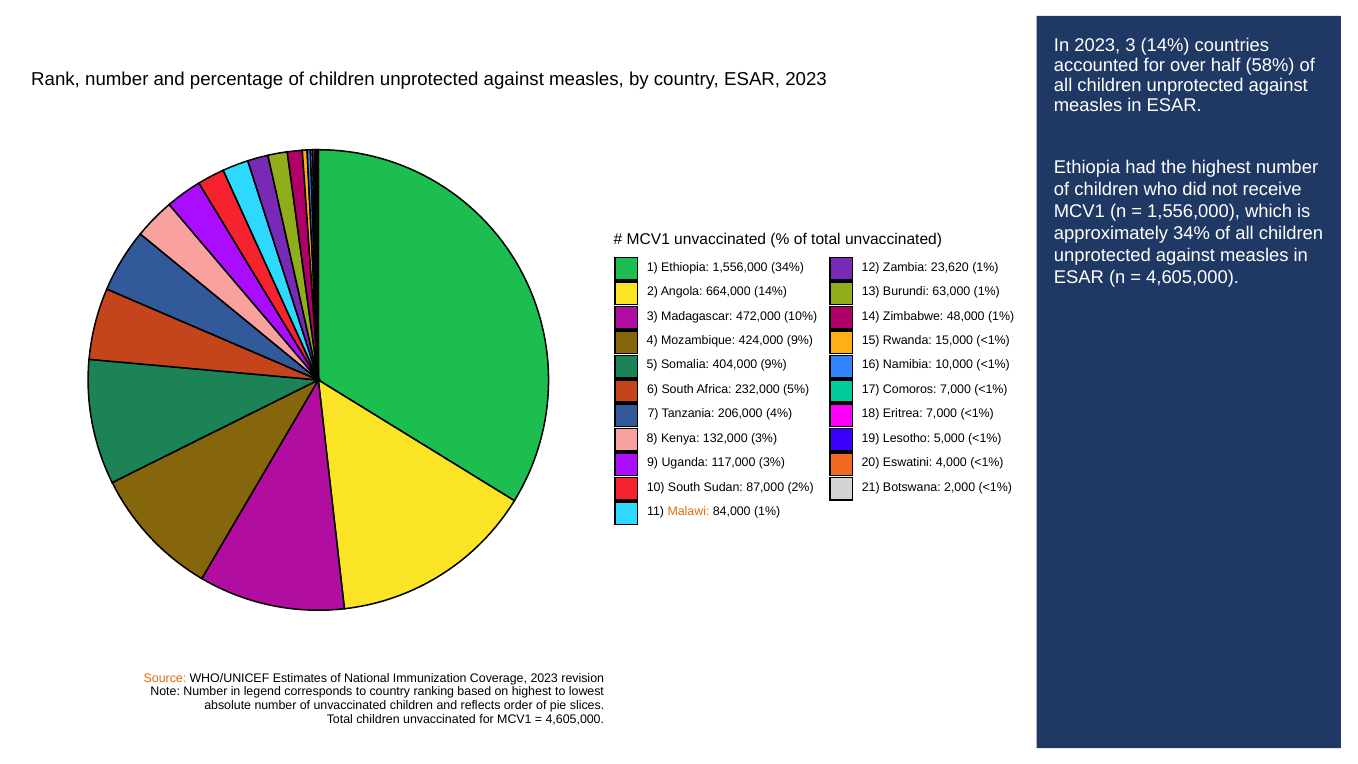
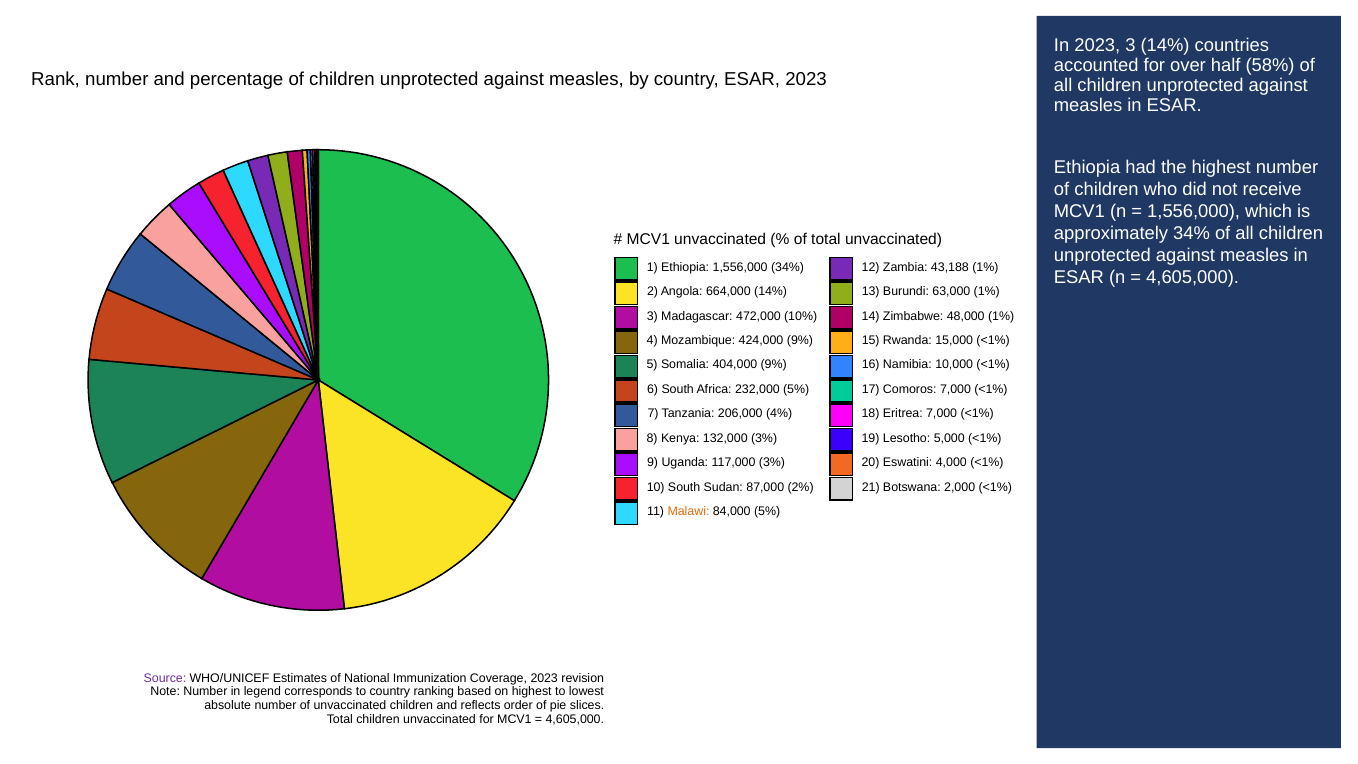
23,620: 23,620 -> 43,188 (950, 267)
84,000 1%: 1% -> 5% (767, 511)
Source colour: orange -> purple (165, 678)
